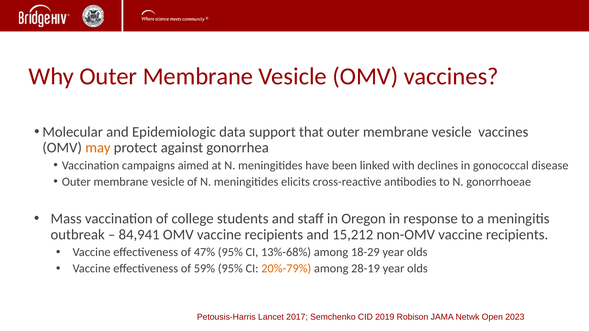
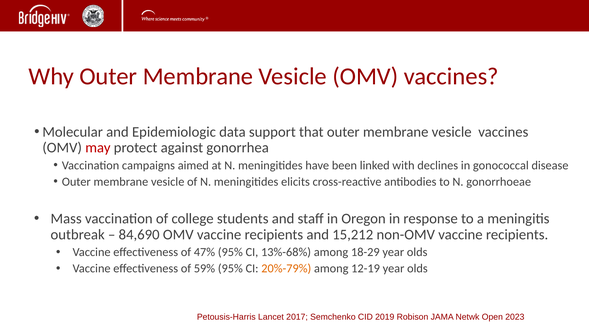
may colour: orange -> red (98, 148)
84,941: 84,941 -> 84,690 (139, 235)
28-19: 28-19 -> 12-19 (366, 269)
